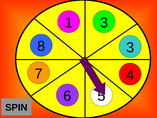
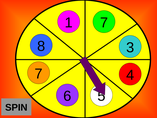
1 3: 3 -> 7 (104, 23)
